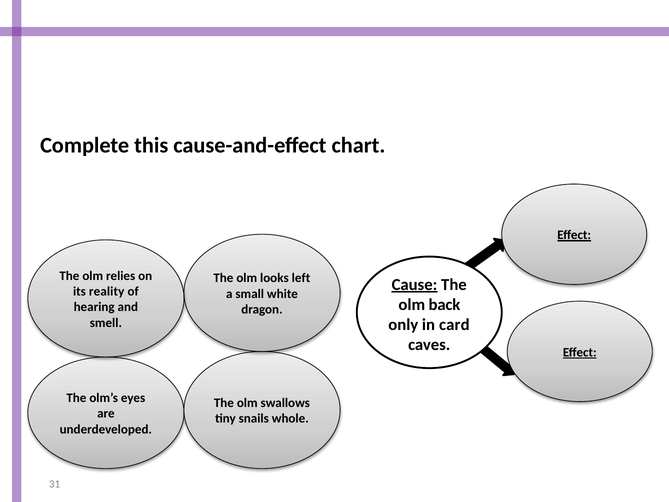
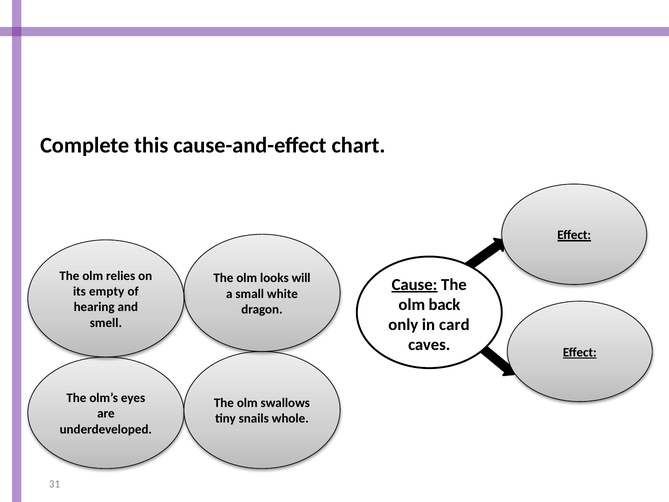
left: left -> will (301, 278)
reality: reality -> empty (107, 291)
